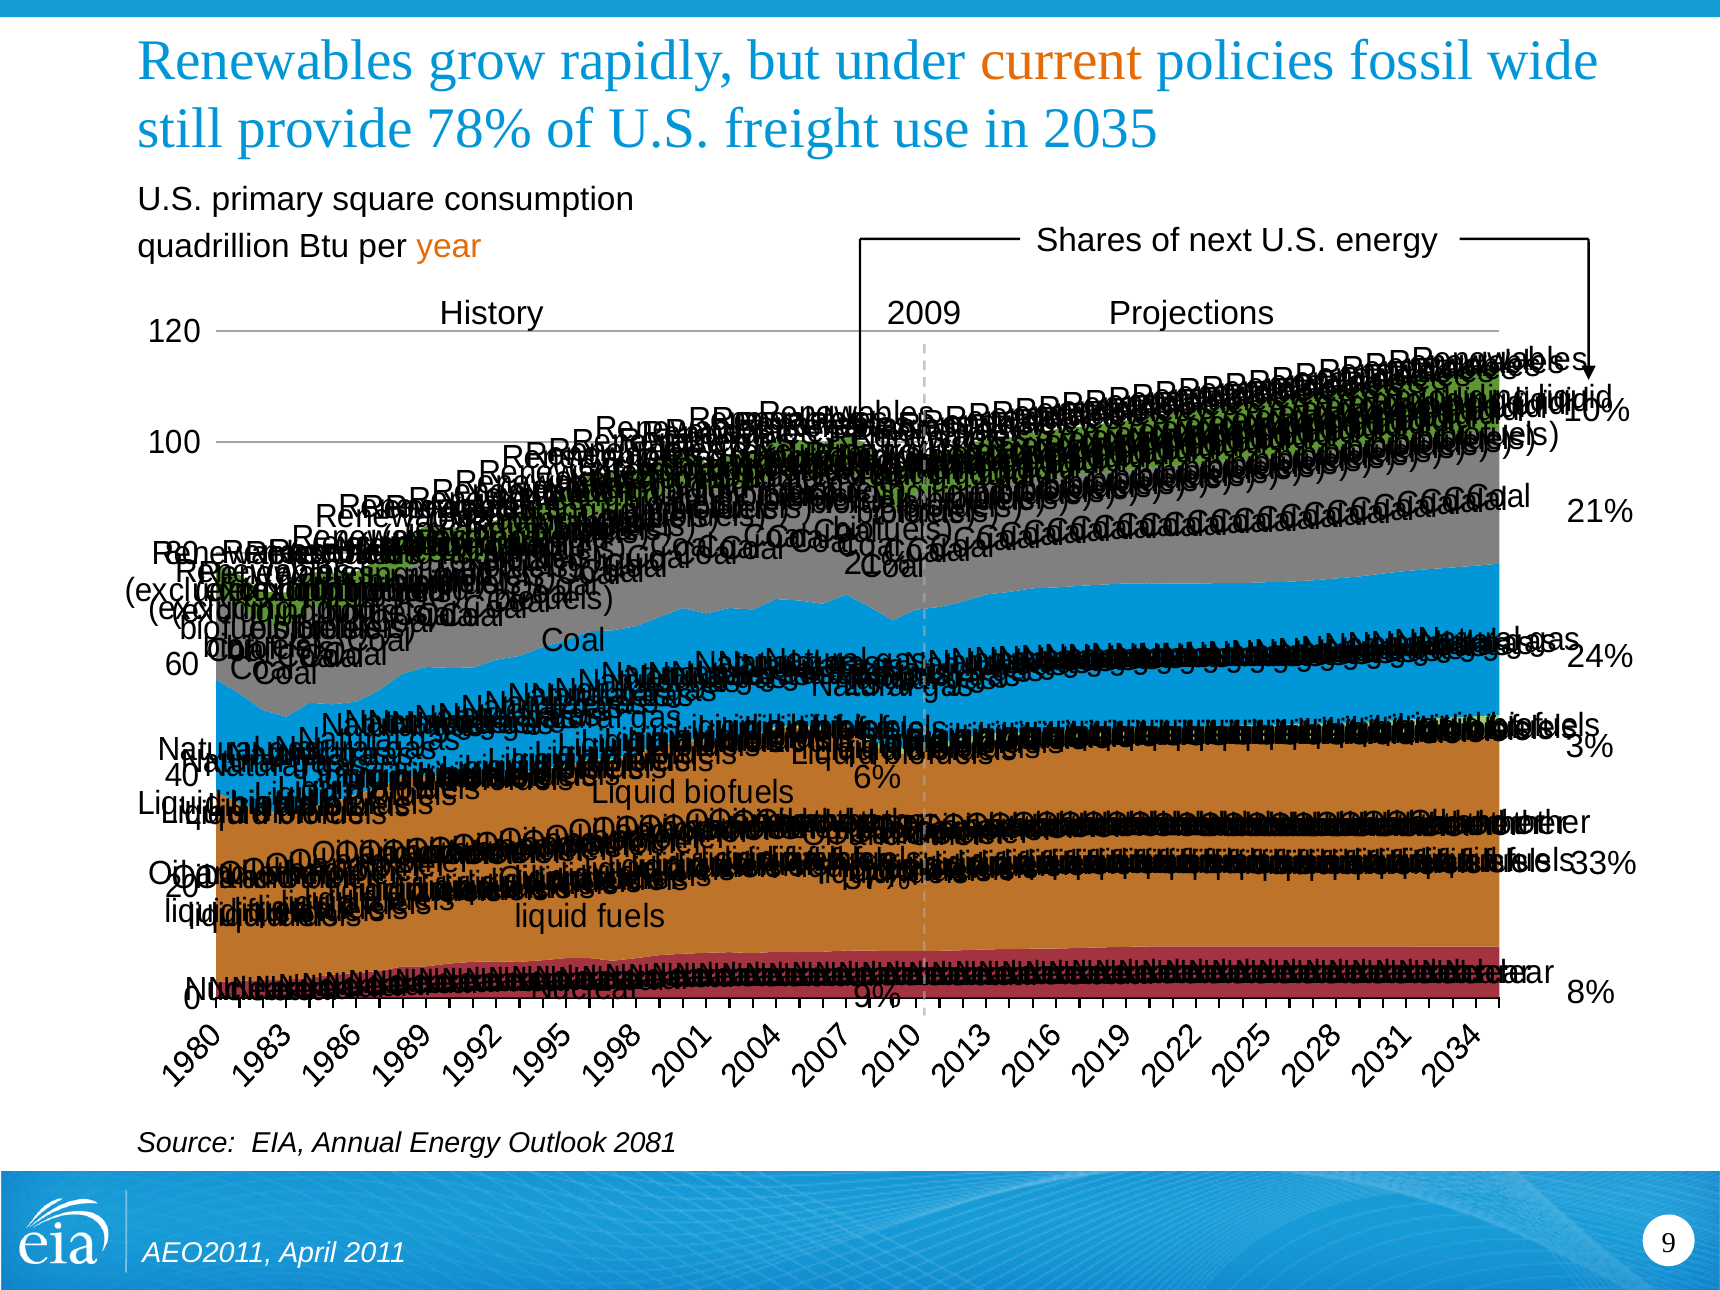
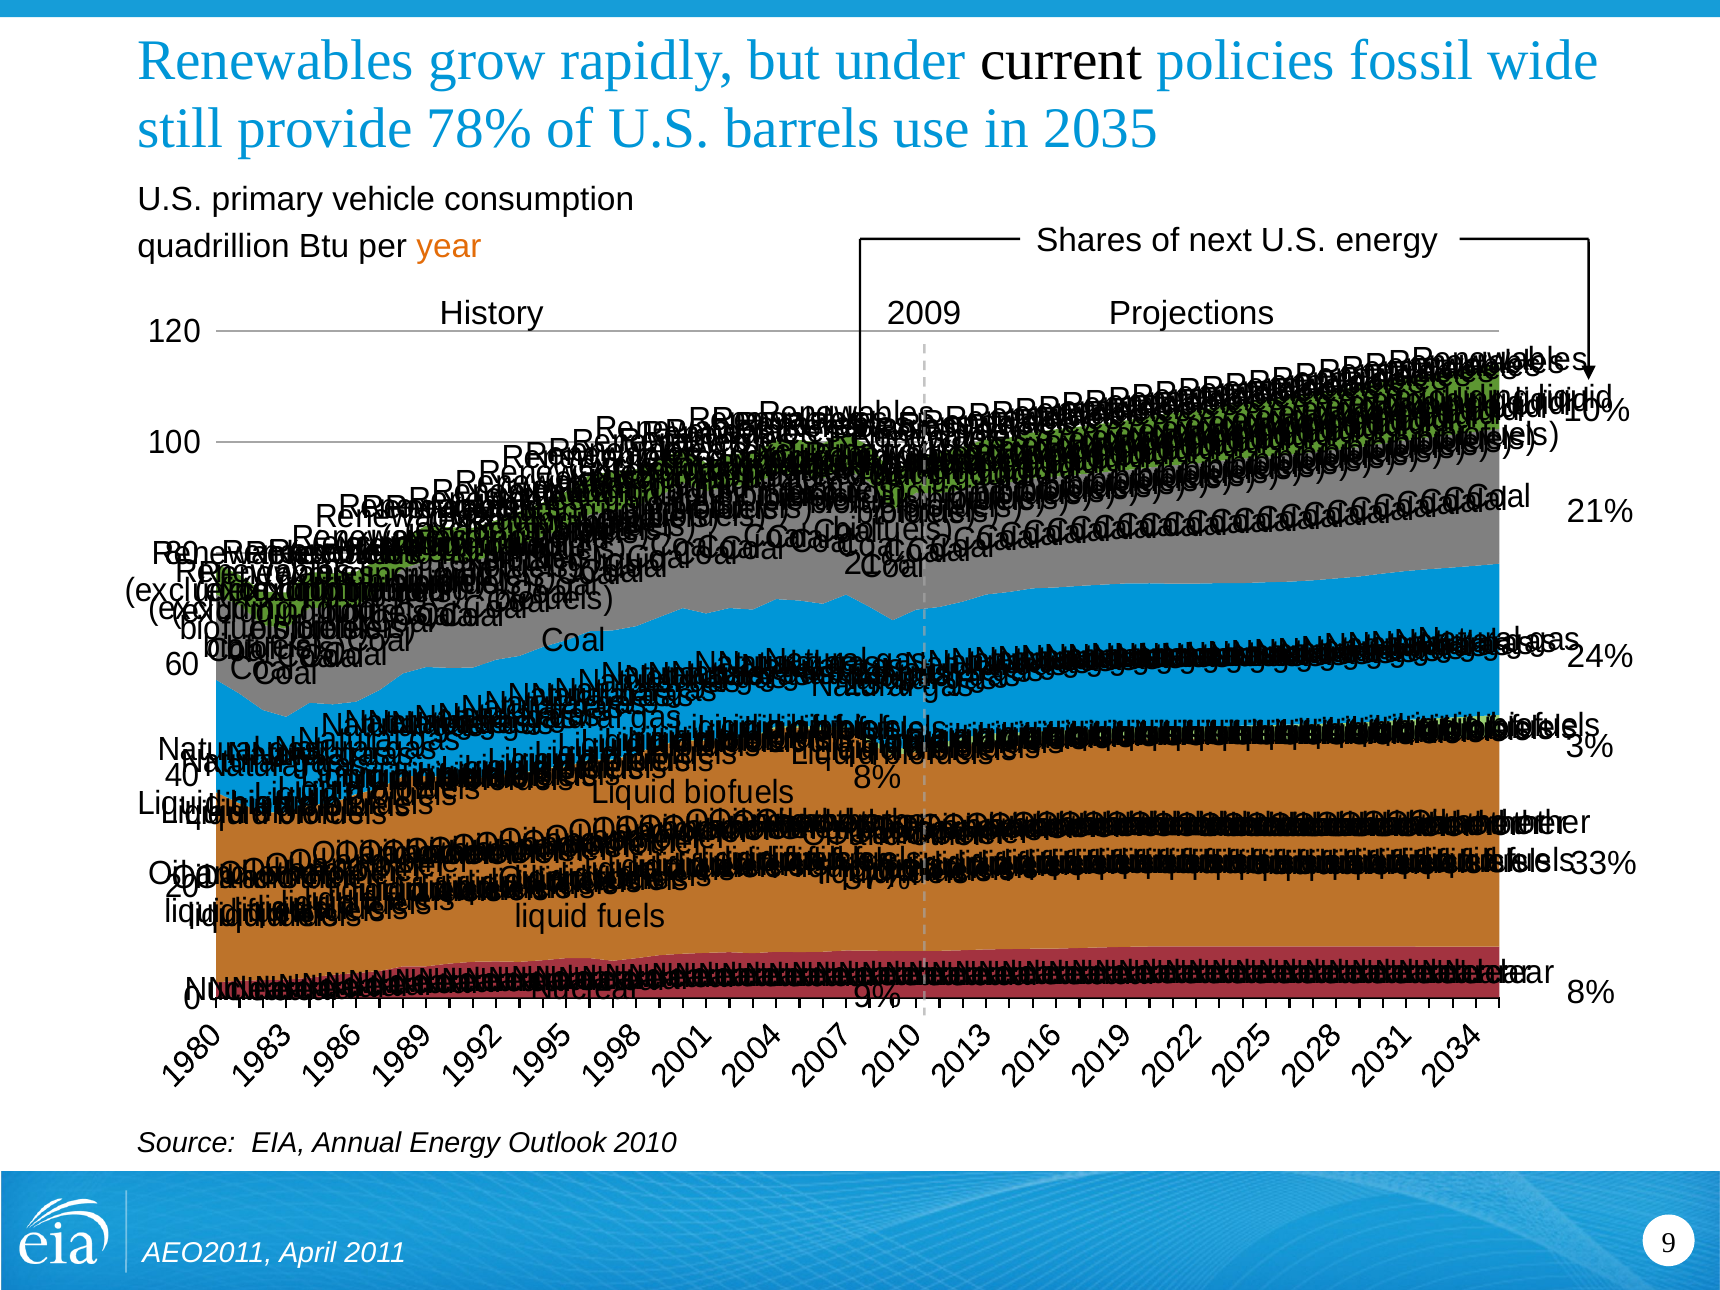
current colour: orange -> black (1061, 60)
freight: freight -> barrels (802, 129)
square: square -> vehicle (384, 199)
6%: 6% -> 8% (877, 778)
2081: 2081 -> 2010 (645, 1143)
